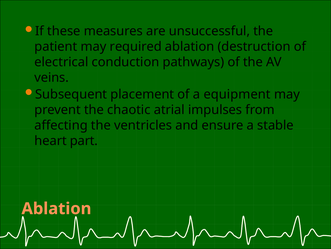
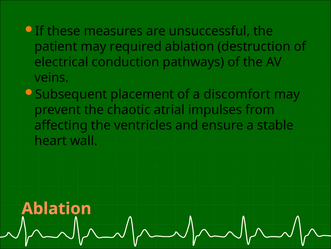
equipment: equipment -> discomfort (237, 94)
part: part -> wall (84, 140)
